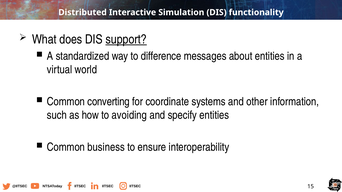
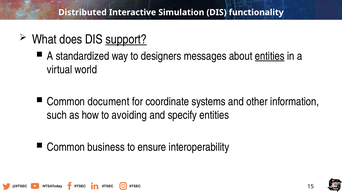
difference: difference -> designers (161, 56)
entities underline: none -> present (270, 56)
converting: converting -> document (108, 102)
